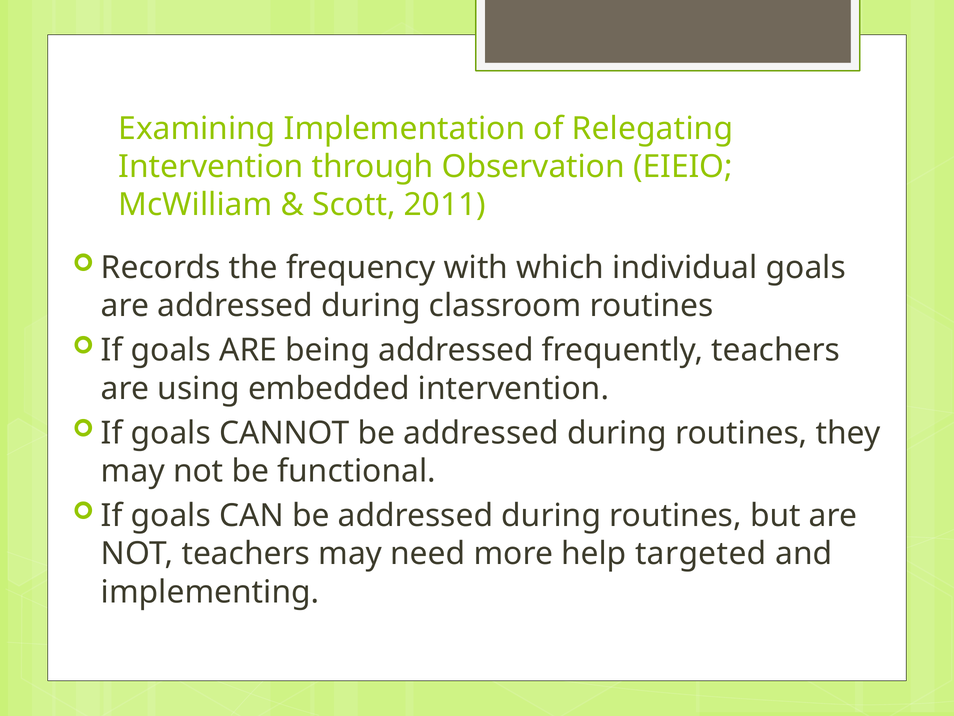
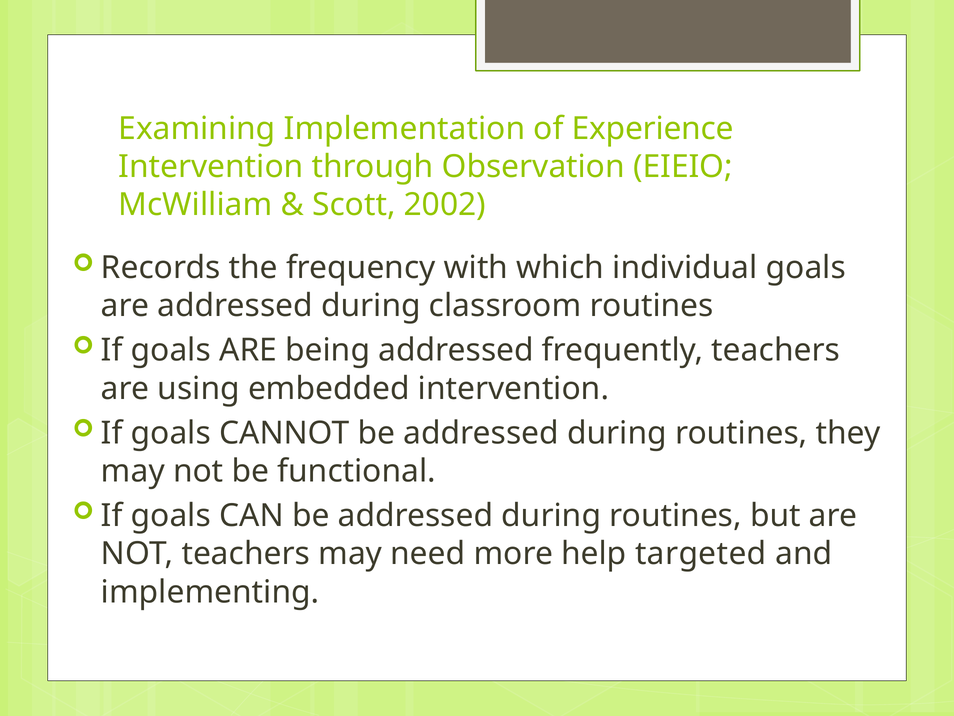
Relegating: Relegating -> Experience (653, 128)
2011: 2011 -> 2002 (445, 205)
